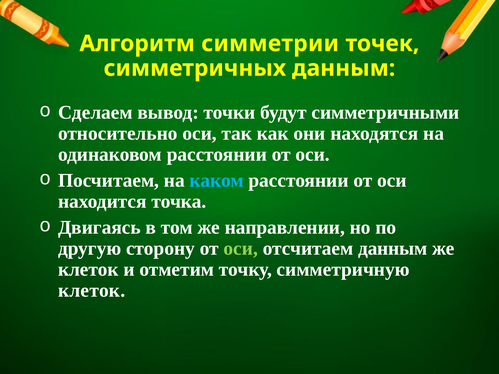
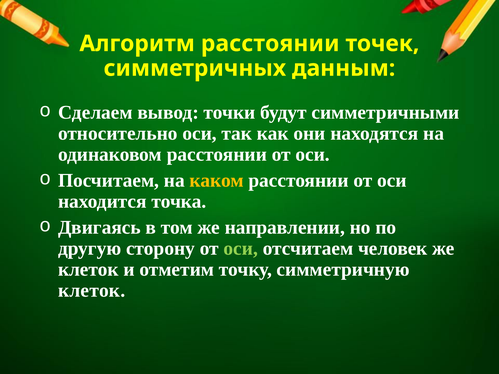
Алгоритм симметрии: симметрии -> расстоянии (270, 44)
каком colour: light blue -> yellow (217, 181)
отсчитаем данным: данным -> человек (393, 249)
